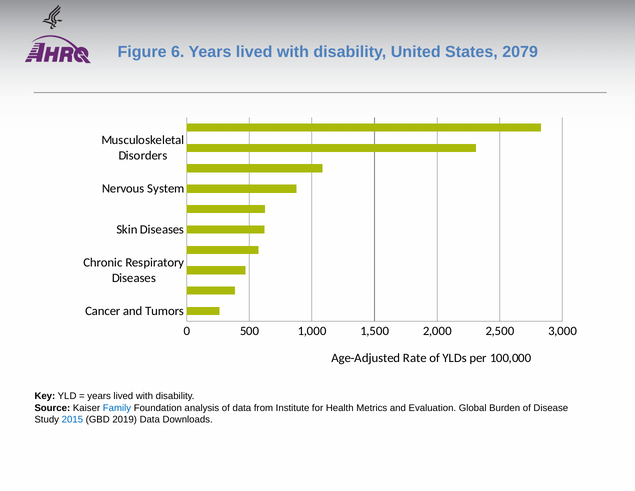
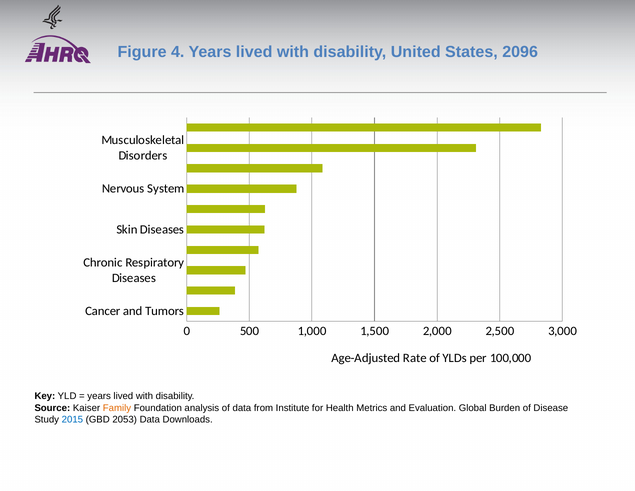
6: 6 -> 4 (178, 52)
2079: 2079 -> 2096 (520, 52)
Family colour: blue -> orange (117, 408)
2019: 2019 -> 2053 (125, 419)
